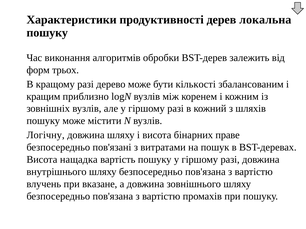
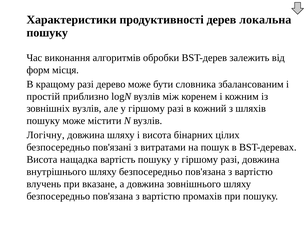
трьох: трьох -> місця (65, 70)
кількості: кількості -> словника (196, 84)
кращим: кращим -> простій (43, 97)
праве: праве -> цілих (228, 135)
